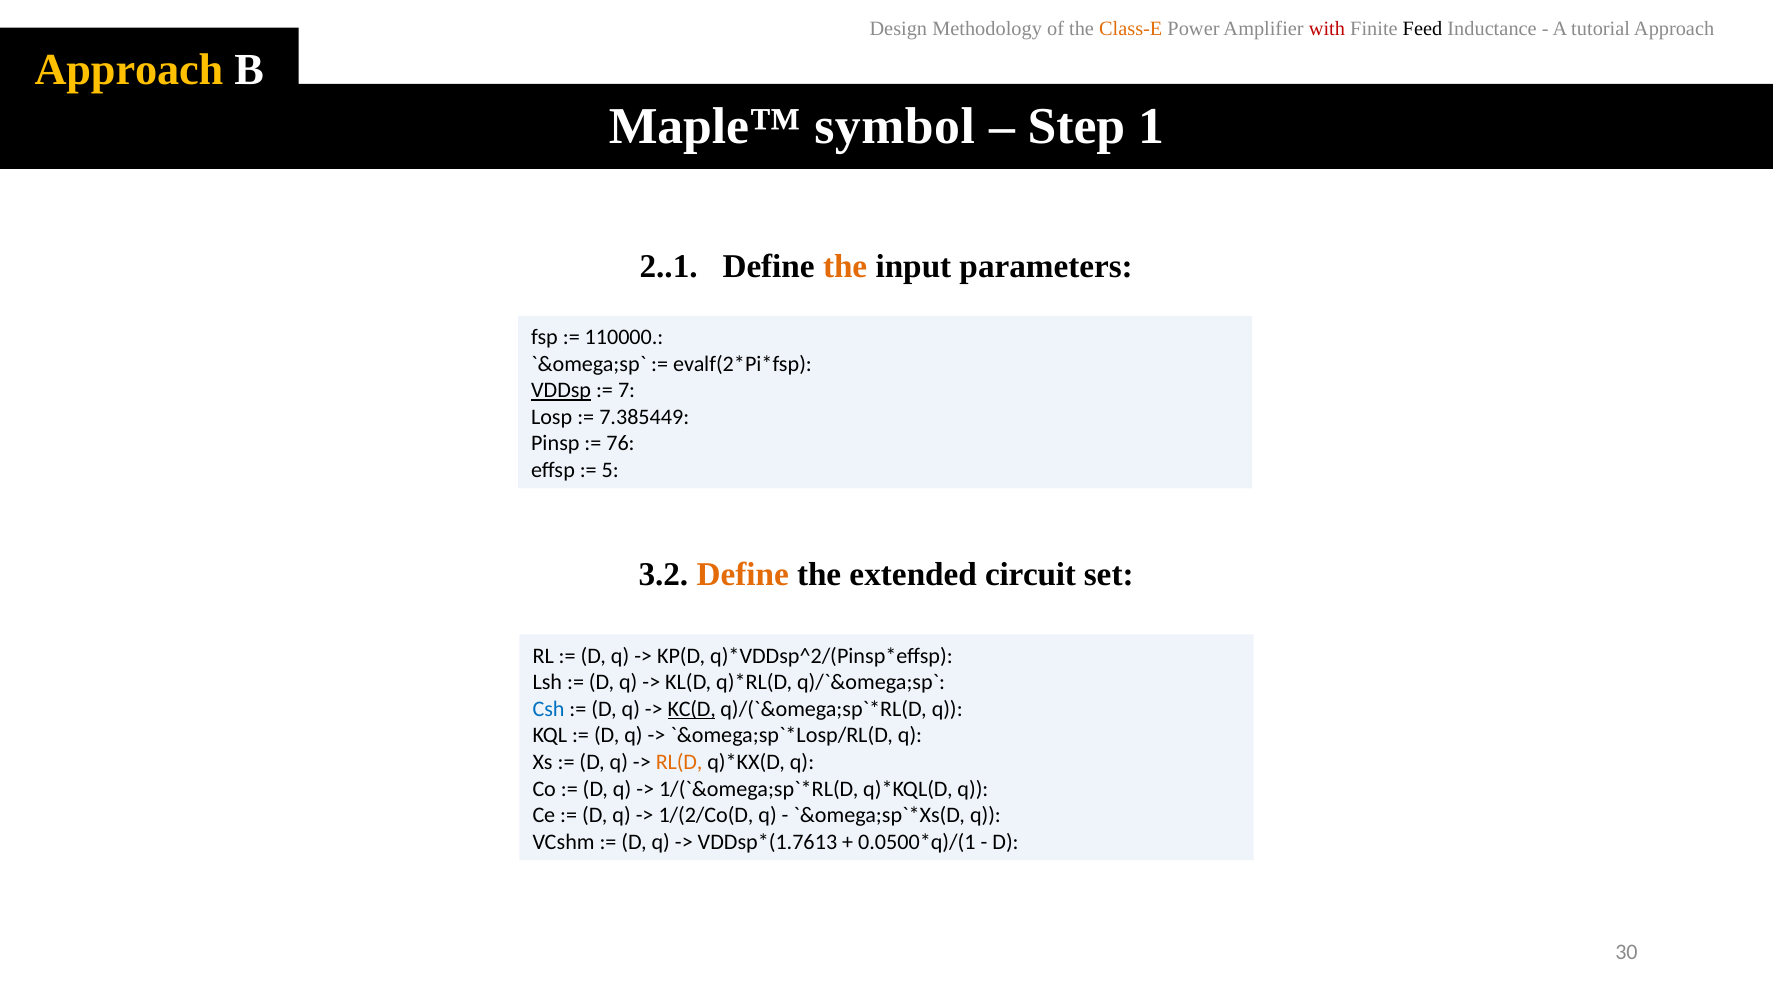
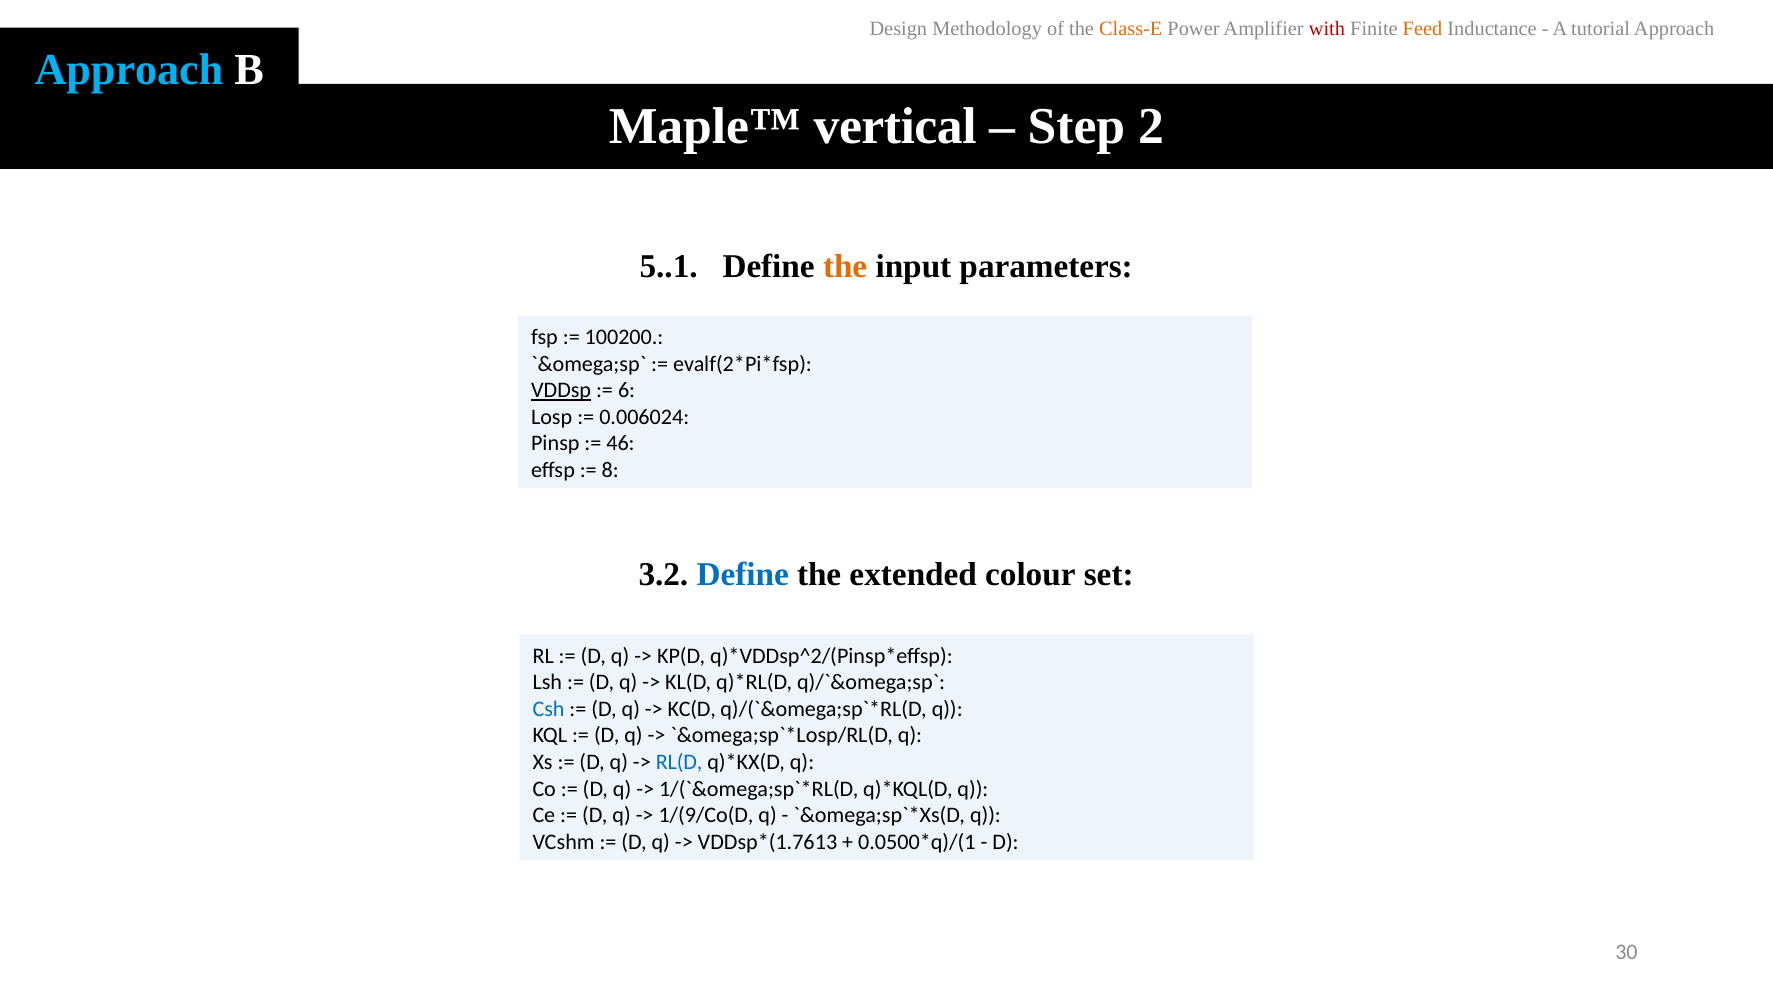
Feed colour: black -> orange (1422, 29)
Approach colour: yellow -> light blue (129, 70)
symbol: symbol -> vertical (895, 126)
1: 1 -> 2 (1151, 126)
2..1: 2..1 -> 5..1 (669, 266)
110000: 110000 -> 100200 (624, 337)
7: 7 -> 6 (627, 390)
7.385449: 7.385449 -> 0.006024 (644, 417)
76: 76 -> 46 (620, 444)
5: 5 -> 8 (610, 470)
Define colour: orange -> blue (743, 574)
circuit: circuit -> colour (1030, 574)
KC(D underline: present -> none (692, 709)
RL(D colour: orange -> blue (679, 762)
1/(2/Co(D: 1/(2/Co(D -> 1/(9/Co(D (706, 816)
